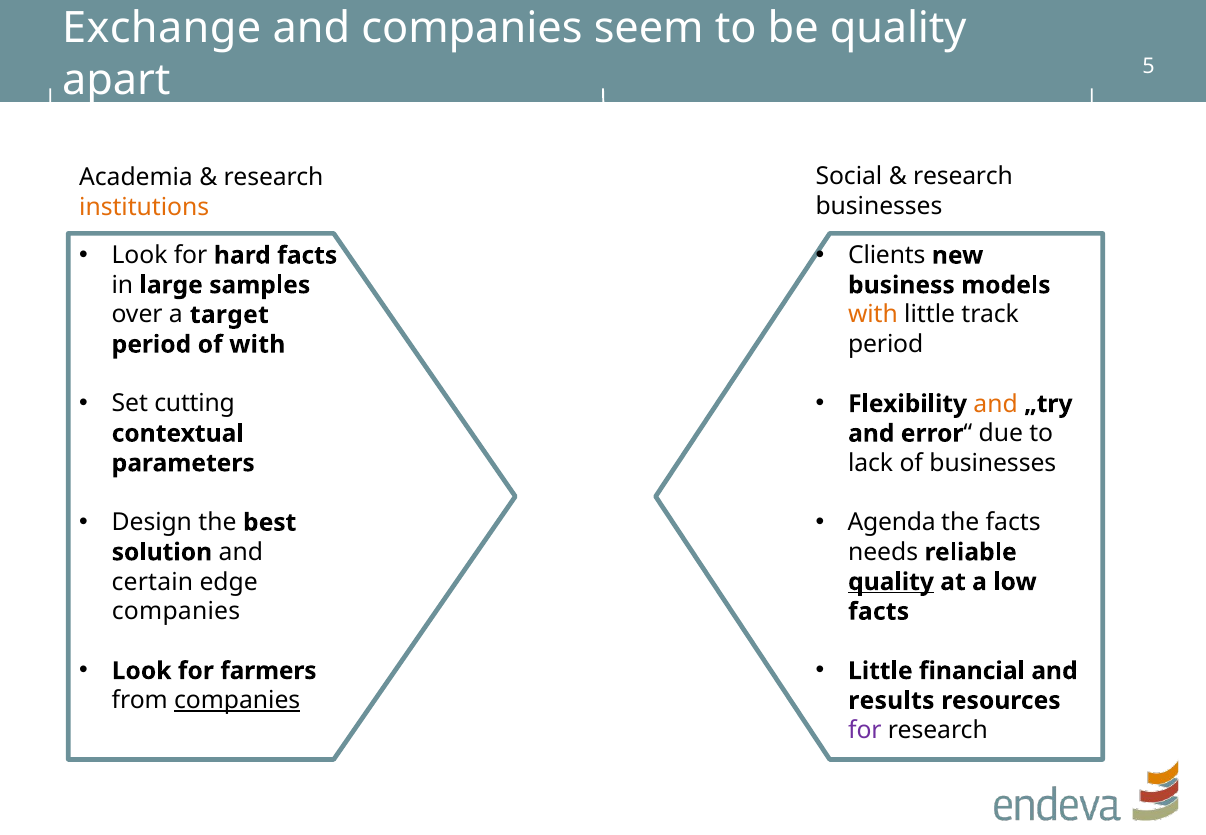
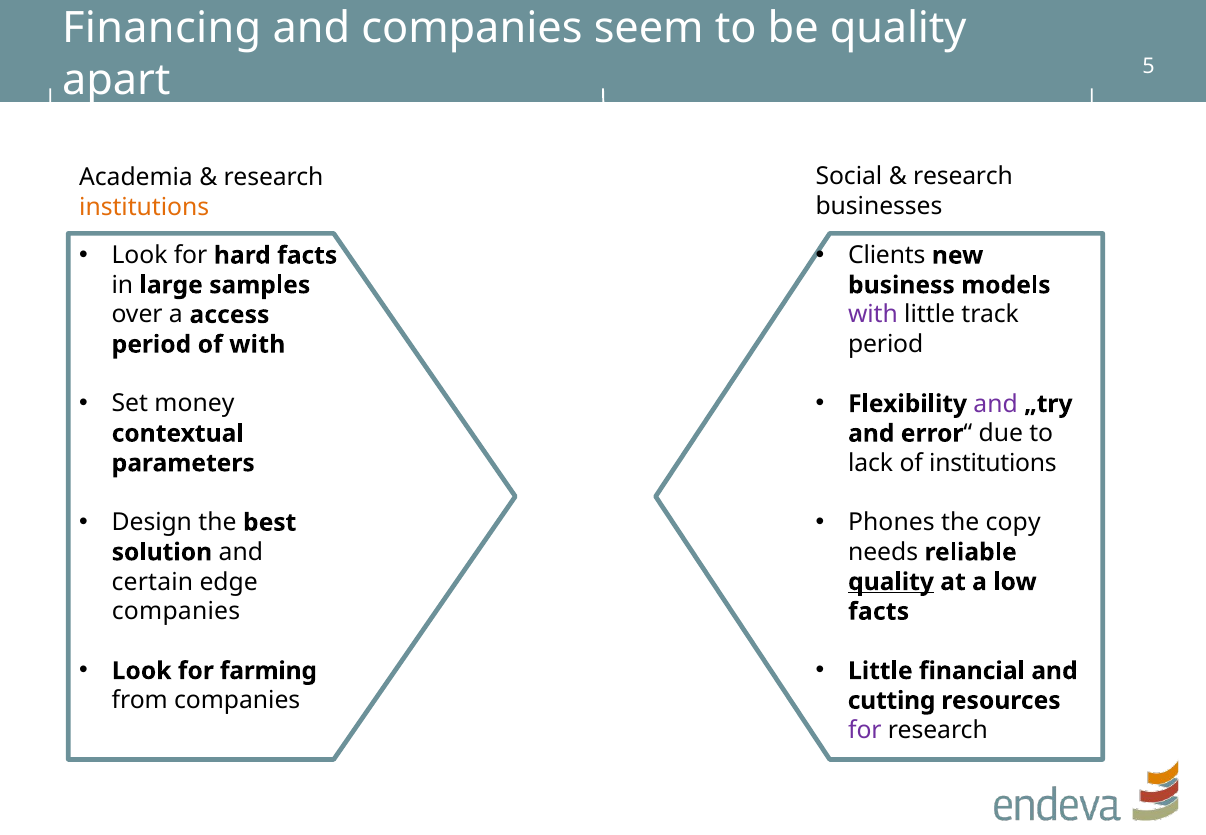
Exchange: Exchange -> Financing (162, 28)
target: target -> access (229, 315)
with colour: orange -> purple (873, 315)
cutting: cutting -> money (194, 404)
and colour: orange -> purple (996, 404)
of businesses: businesses -> institutions (993, 463)
Agenda: Agenda -> Phones (891, 523)
the facts: facts -> copy (1013, 523)
farmers: farmers -> farming (268, 671)
companies underline: present -> none (237, 700)
results: results -> cutting (892, 701)
